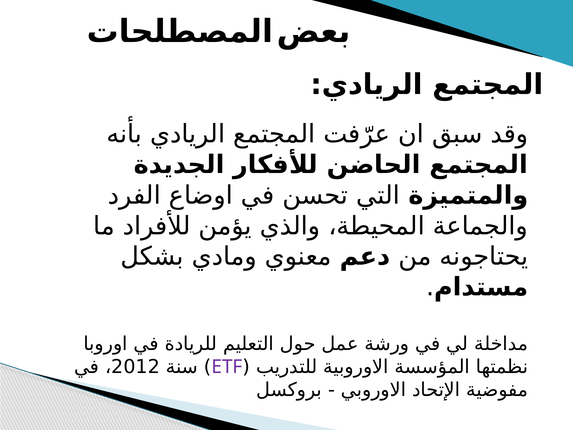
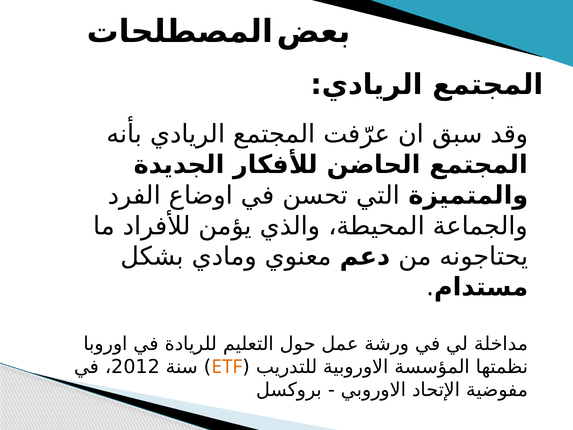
ETF colour: purple -> orange (227, 367)
